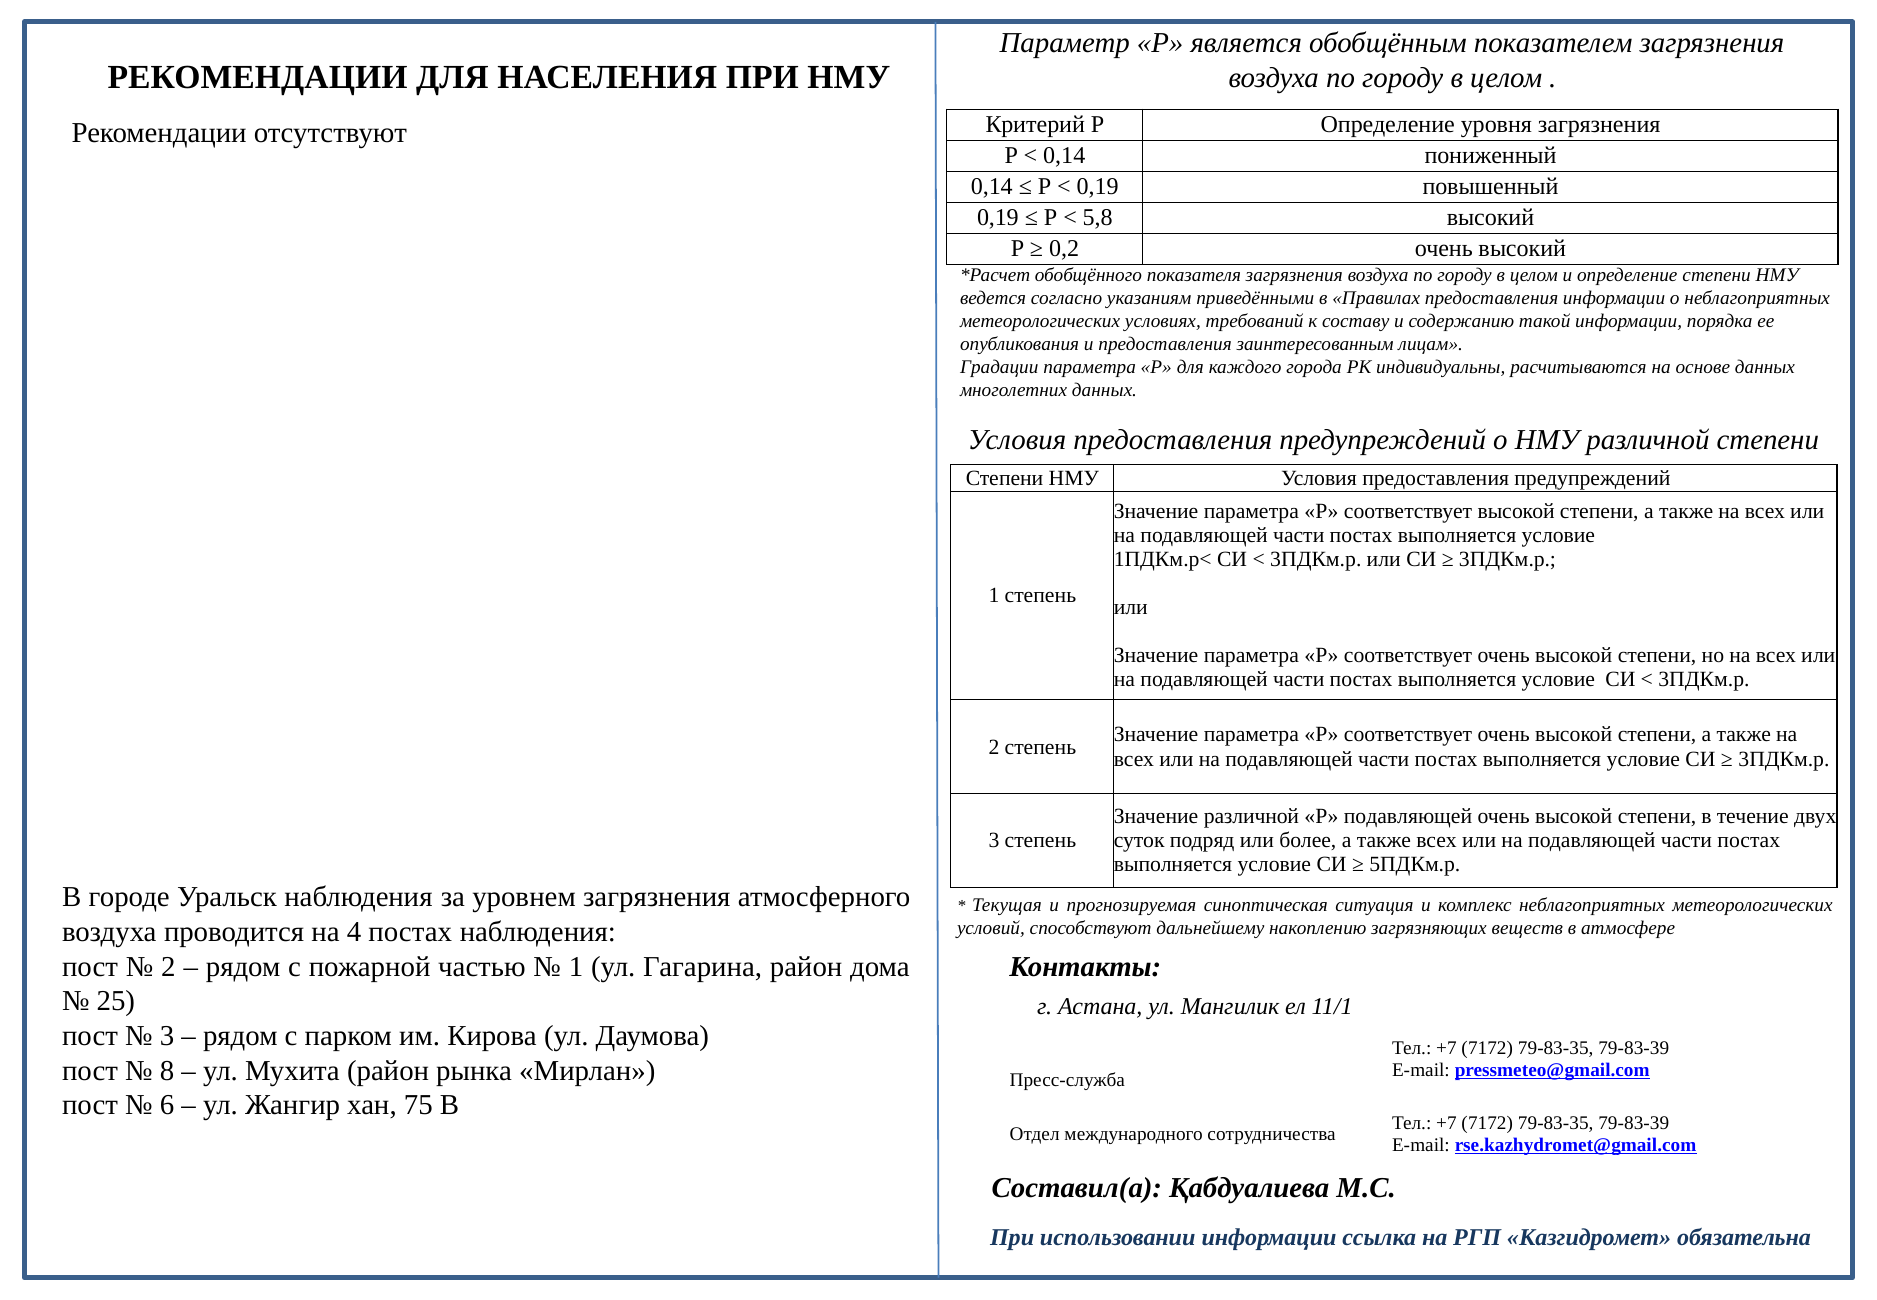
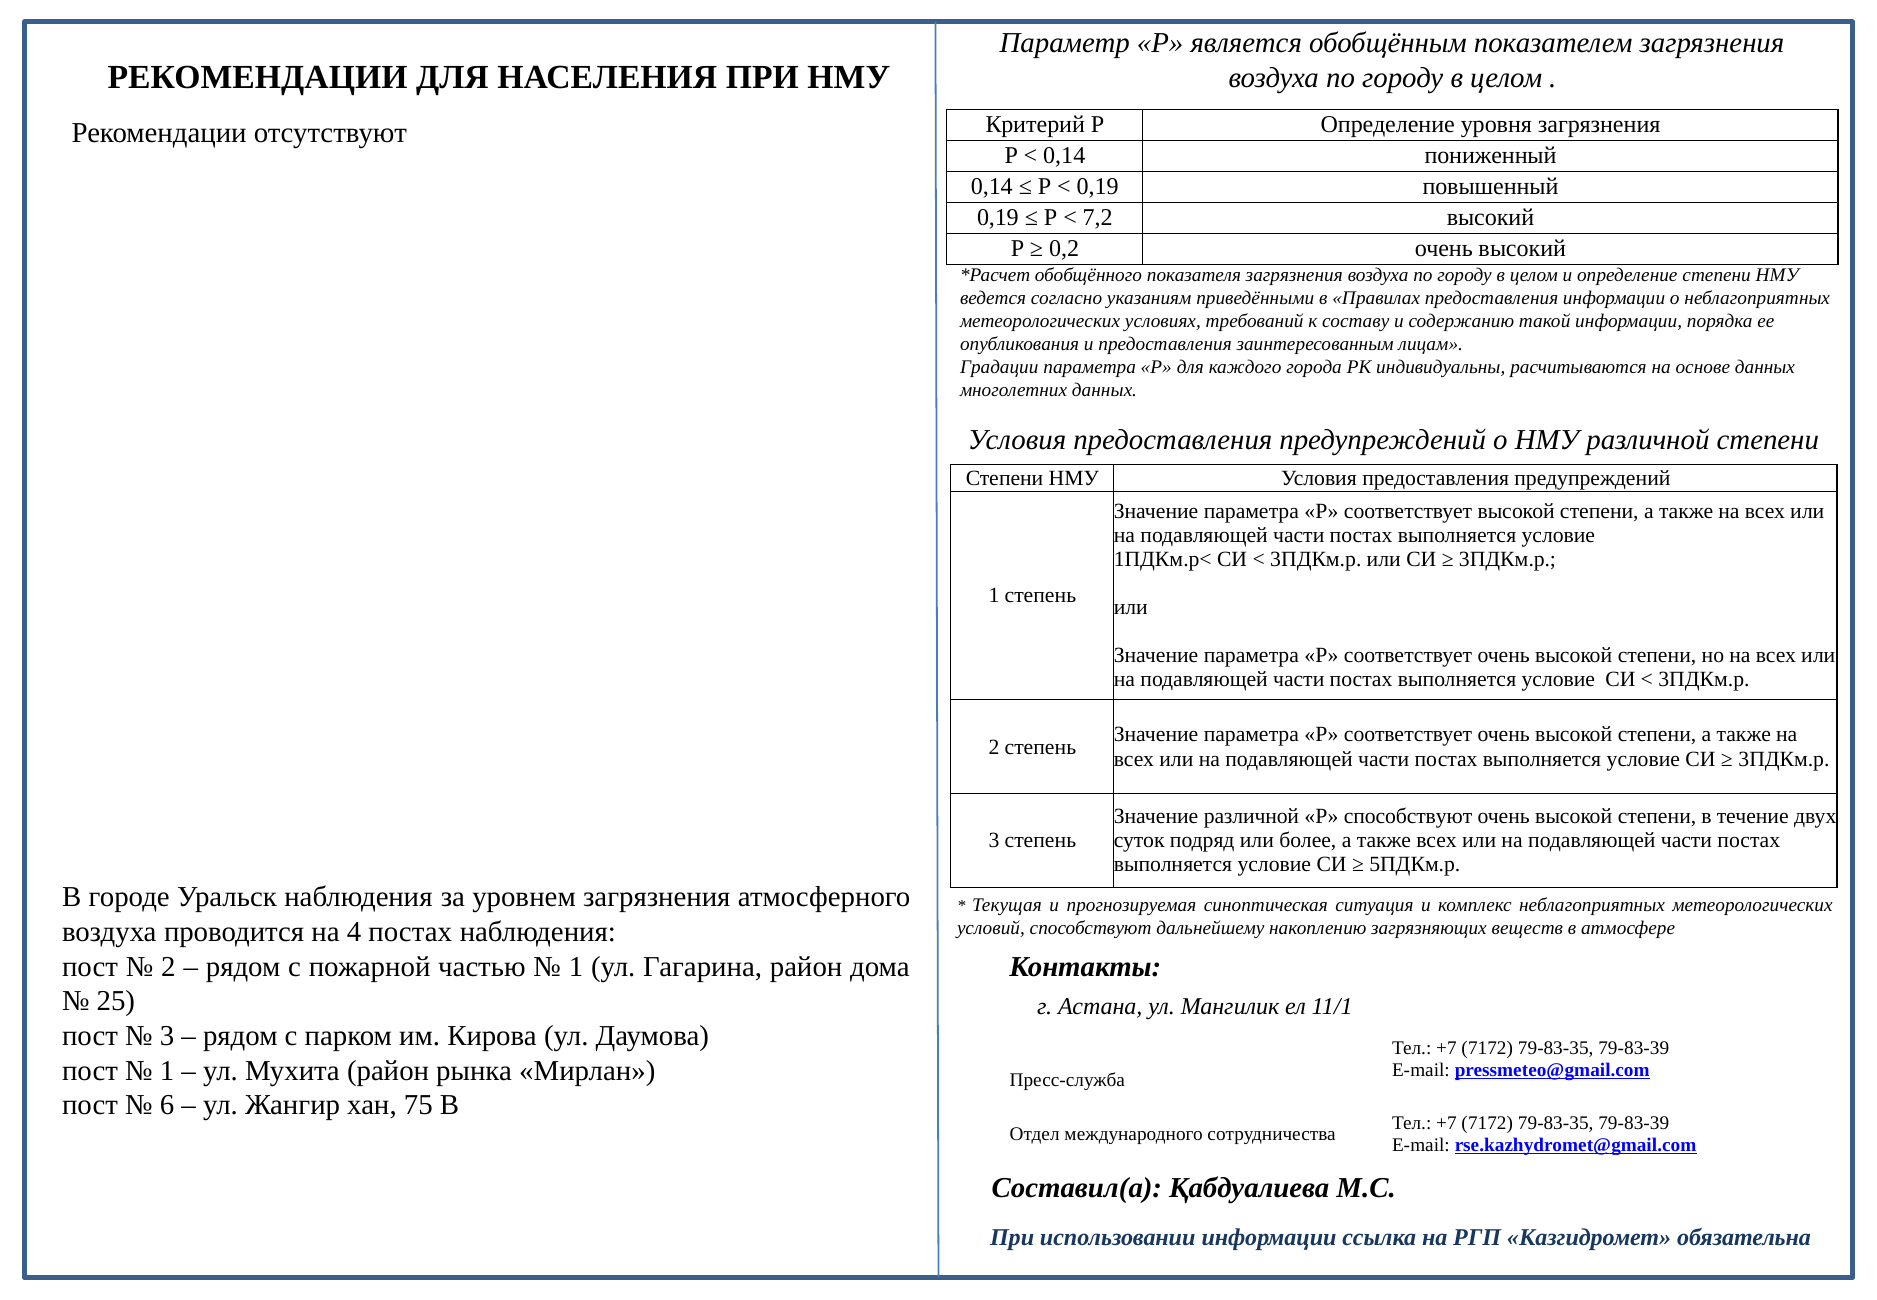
5,8: 5,8 -> 7,2 (1098, 217)
Р подавляющей: подавляющей -> способствуют (1408, 816)
8: 8 -> 1 (167, 1070)
